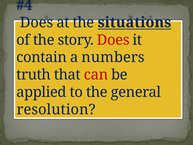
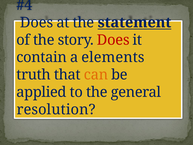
situations: situations -> statement (134, 23)
numbers: numbers -> elements (113, 57)
can colour: red -> orange (96, 75)
